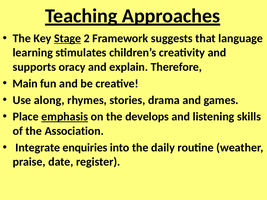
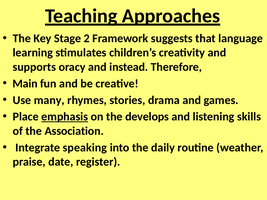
Stage underline: present -> none (68, 38)
explain: explain -> instead (129, 67)
along: along -> many (49, 100)
enquiries: enquiries -> speaking (85, 148)
